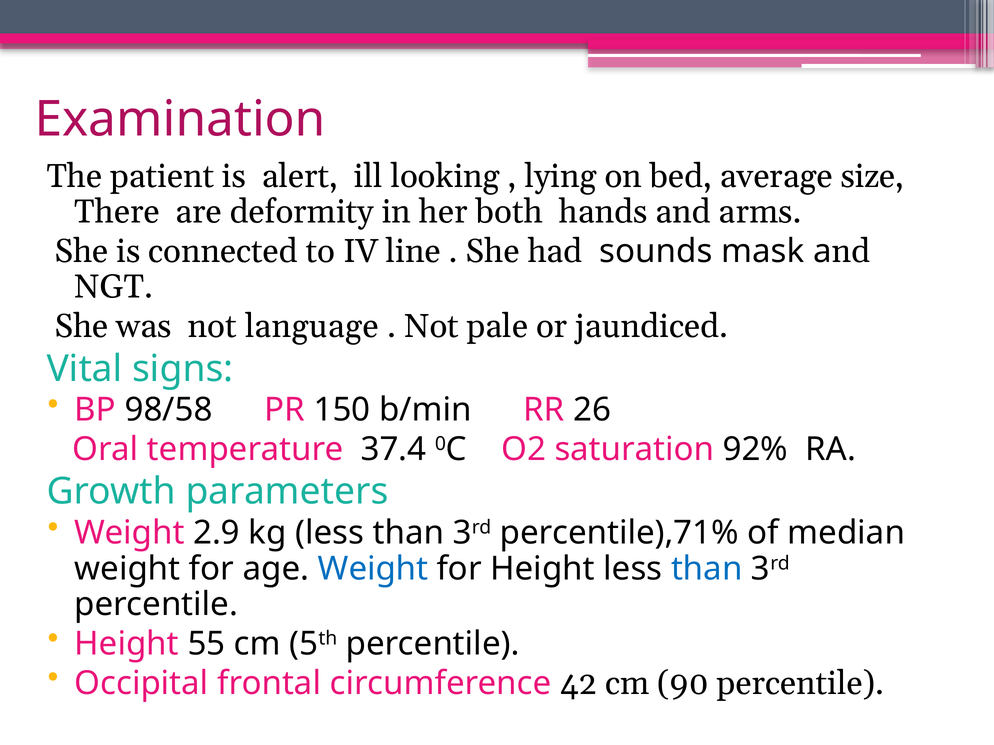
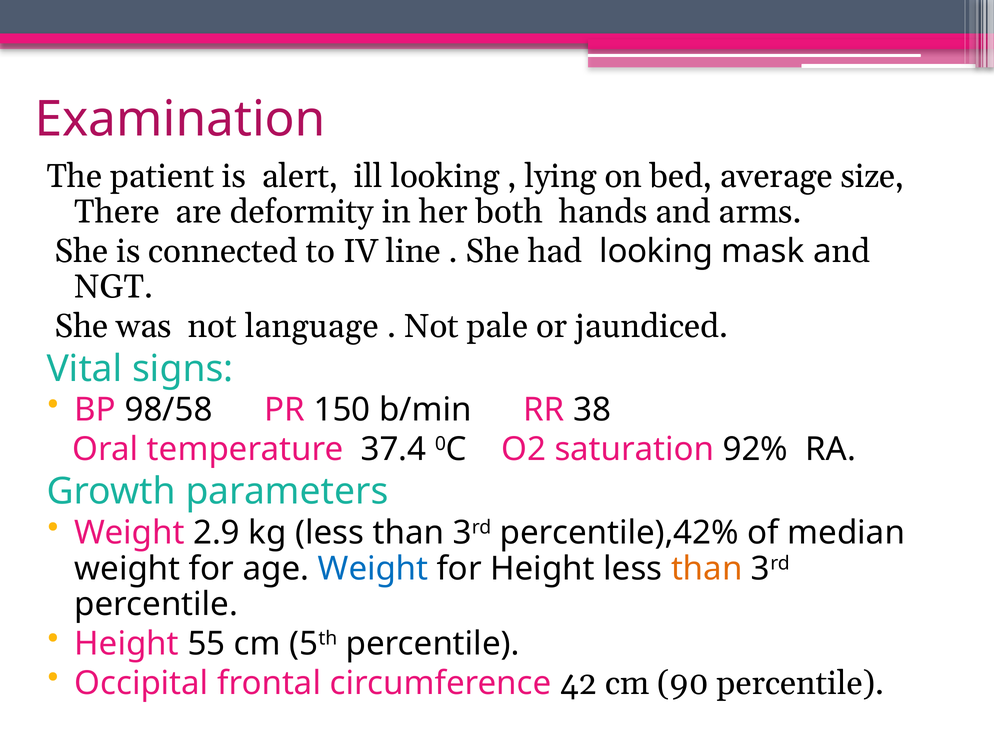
had sounds: sounds -> looking (656, 251)
26: 26 -> 38 (592, 410)
percentile),71%: percentile),71% -> percentile),42% (619, 533)
than colour: blue -> orange (707, 569)
